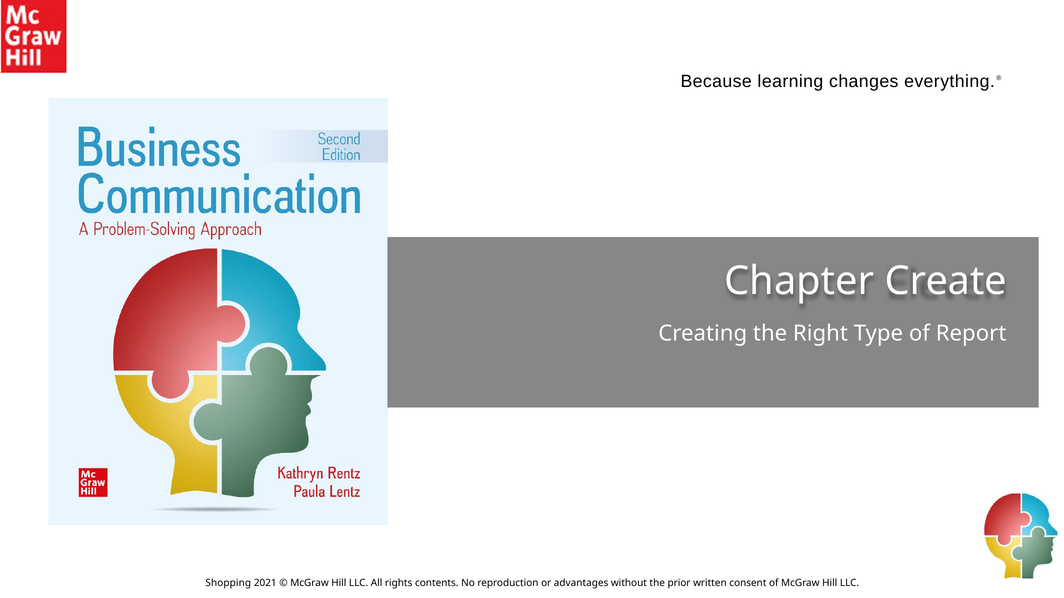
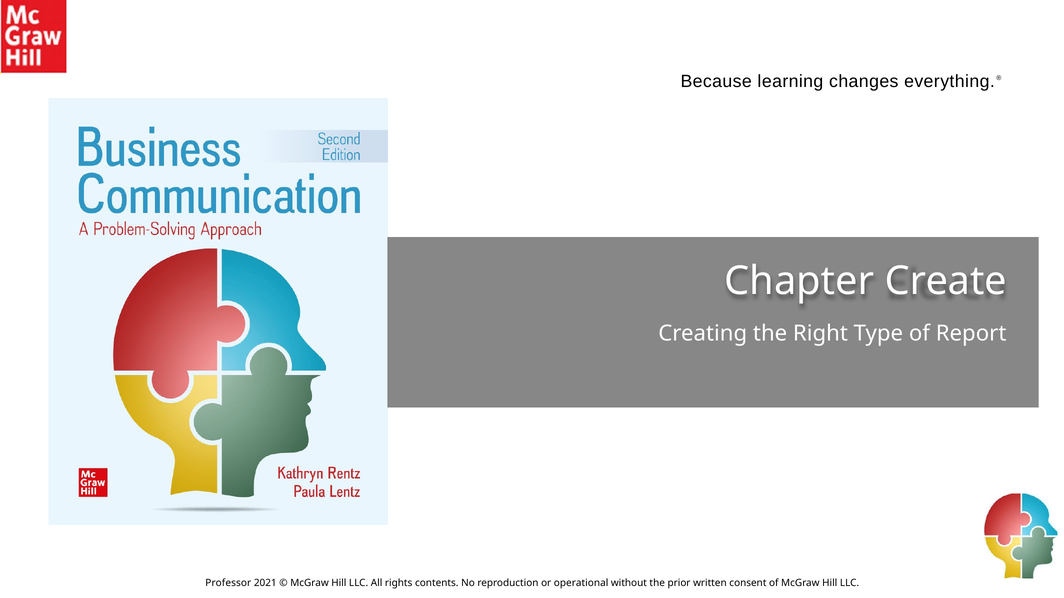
Shopping: Shopping -> Professor (228, 583)
advantages: advantages -> operational (581, 583)
